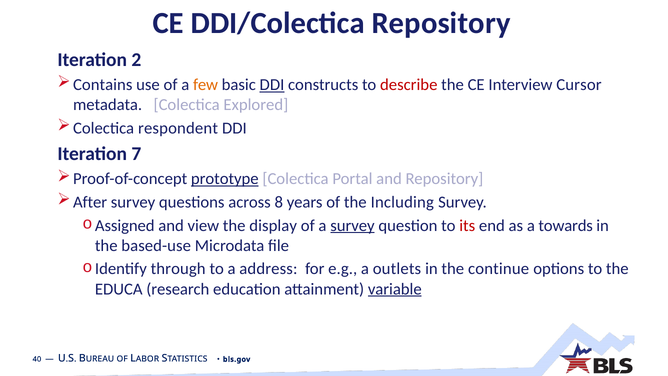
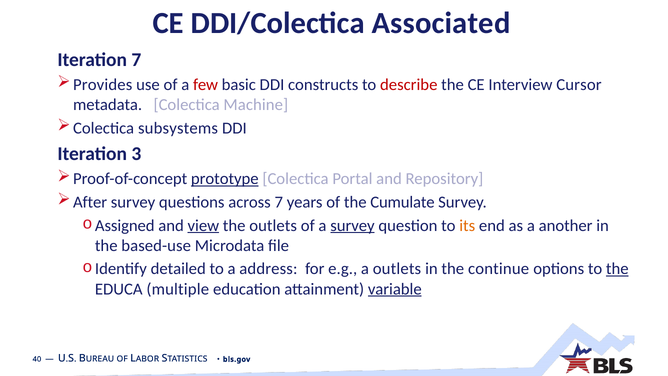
DDI/Colectica Repository: Repository -> Associated (441, 23)
Iteration 2: 2 -> 7 (136, 60)
Contains: Contains -> Provides (103, 85)
few colour: orange -> red (206, 85)
DDI underline: present -> none (272, 85)
Explored: Explored -> Machine (256, 105)
respondent: respondent -> subsystems (178, 128)
7: 7 -> 3 (136, 154)
across 8: 8 -> 7 (279, 202)
Including: Including -> Cumulate (402, 202)
view underline: none -> present (203, 225)
the display: display -> outlets (273, 225)
its colour: red -> orange (467, 225)
towards: towards -> another (566, 225)
through: through -> detailed (178, 269)
the underline: none -> present (617, 269)
research: research -> multiple (178, 289)
